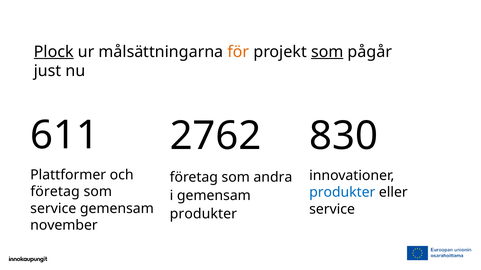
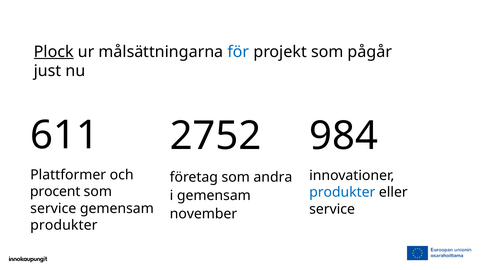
för colour: orange -> blue (238, 52)
som underline: present -> none (327, 52)
830: 830 -> 984 (344, 136)
2762: 2762 -> 2752 (216, 136)
företag: företag -> procent (55, 192)
produkter: produkter -> november (203, 214)
november: november -> produkter (64, 226)
